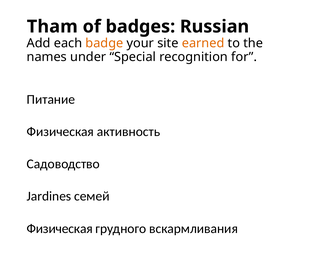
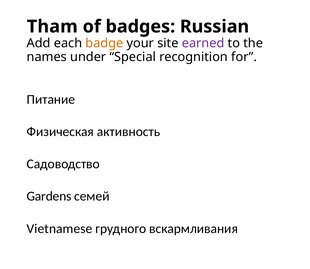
earned colour: orange -> purple (203, 43)
Jardines: Jardines -> Gardens (49, 197)
Физическая: Физическая -> Vietnamese (60, 229)
